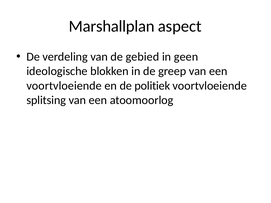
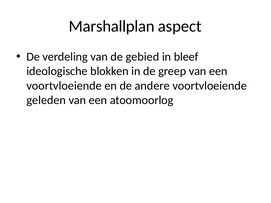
geen: geen -> bleef (186, 57)
politiek: politiek -> andere (152, 86)
splitsing: splitsing -> geleden (46, 100)
